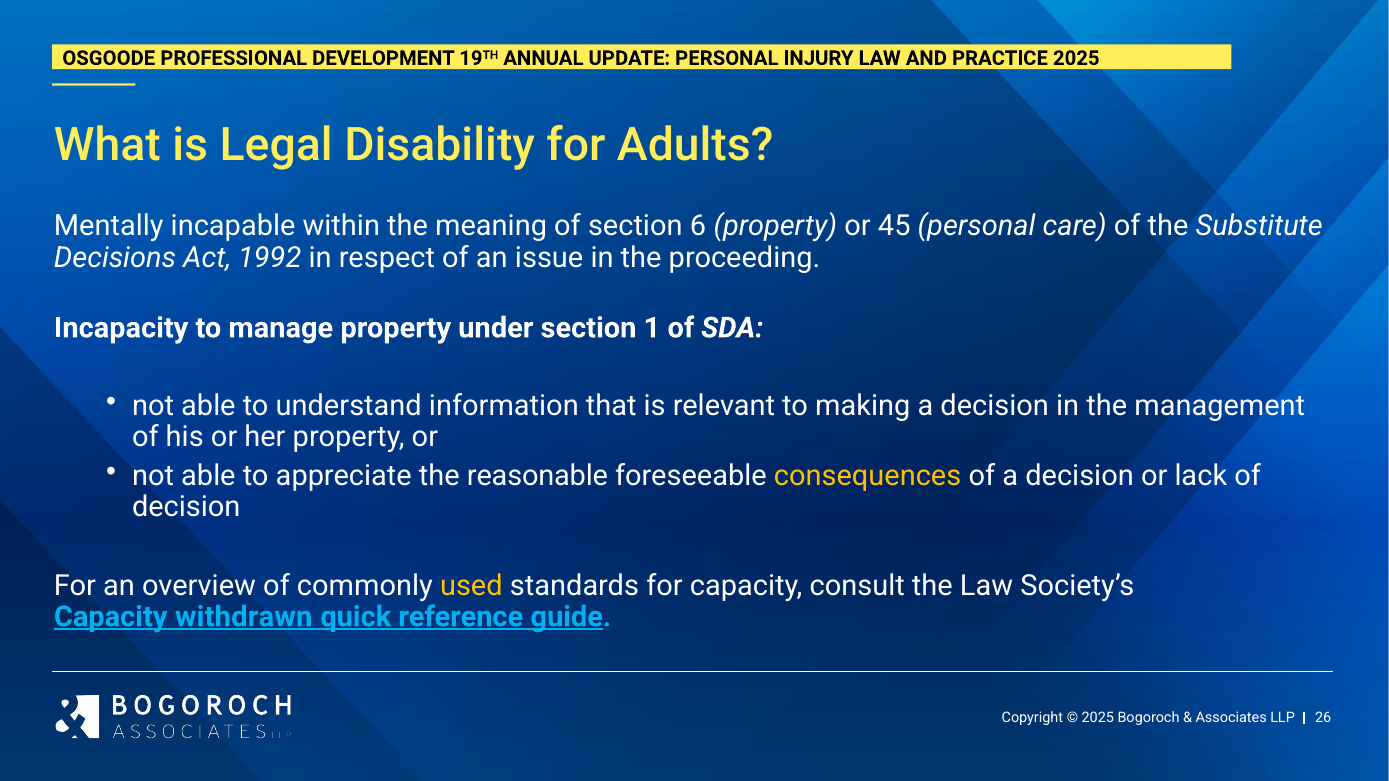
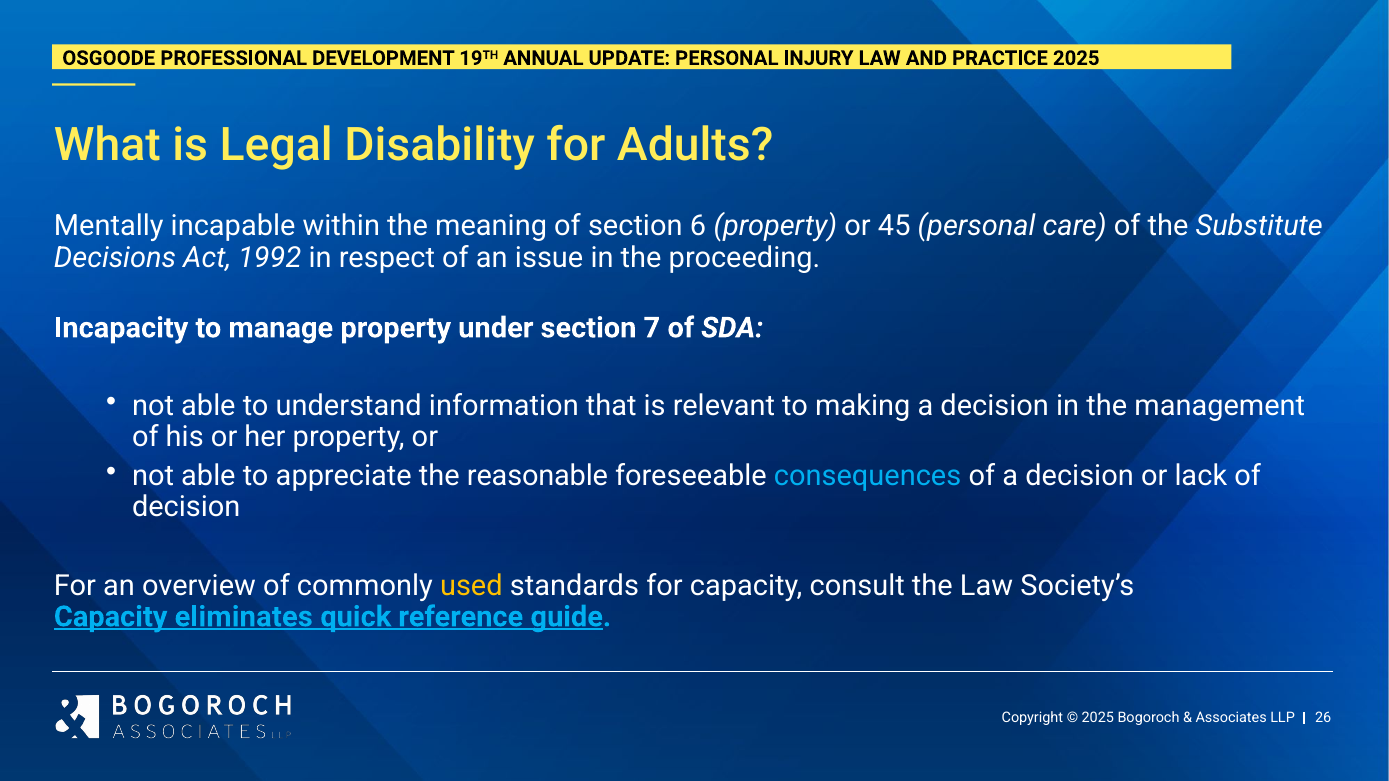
1: 1 -> 7 (652, 328)
consequences colour: yellow -> light blue (868, 476)
withdrawn: withdrawn -> eliminates (244, 617)
